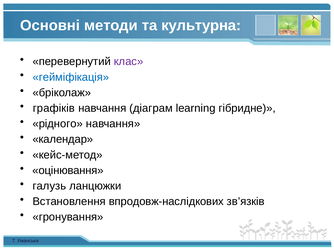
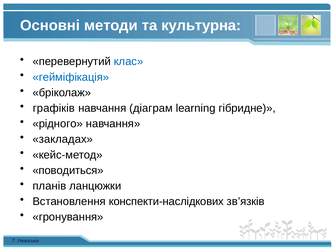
клас colour: purple -> blue (129, 62)
календар: календар -> закладах (63, 140)
оцінювання: оцінювання -> поводиться (68, 171)
галузь: галузь -> планів (49, 186)
впродовж-наслідкових: впродовж-наслідкових -> конспекти-наслідкових (166, 202)
